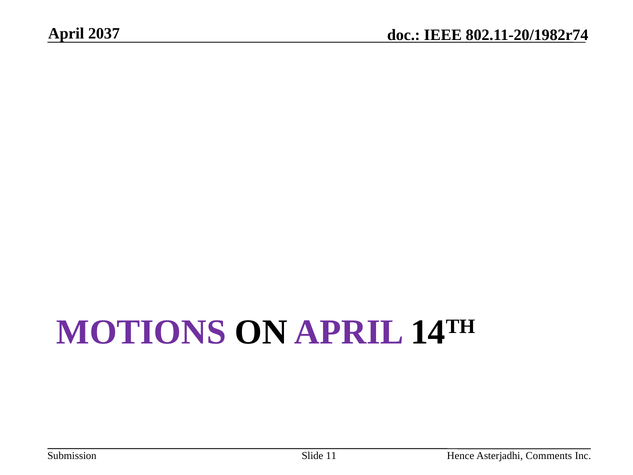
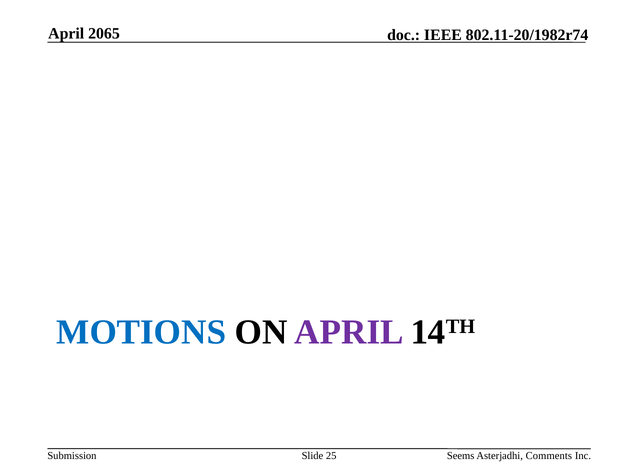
2037: 2037 -> 2065 (104, 34)
MOTIONS colour: purple -> blue (141, 332)
11: 11 -> 25 (331, 455)
Hence: Hence -> Seems (461, 455)
